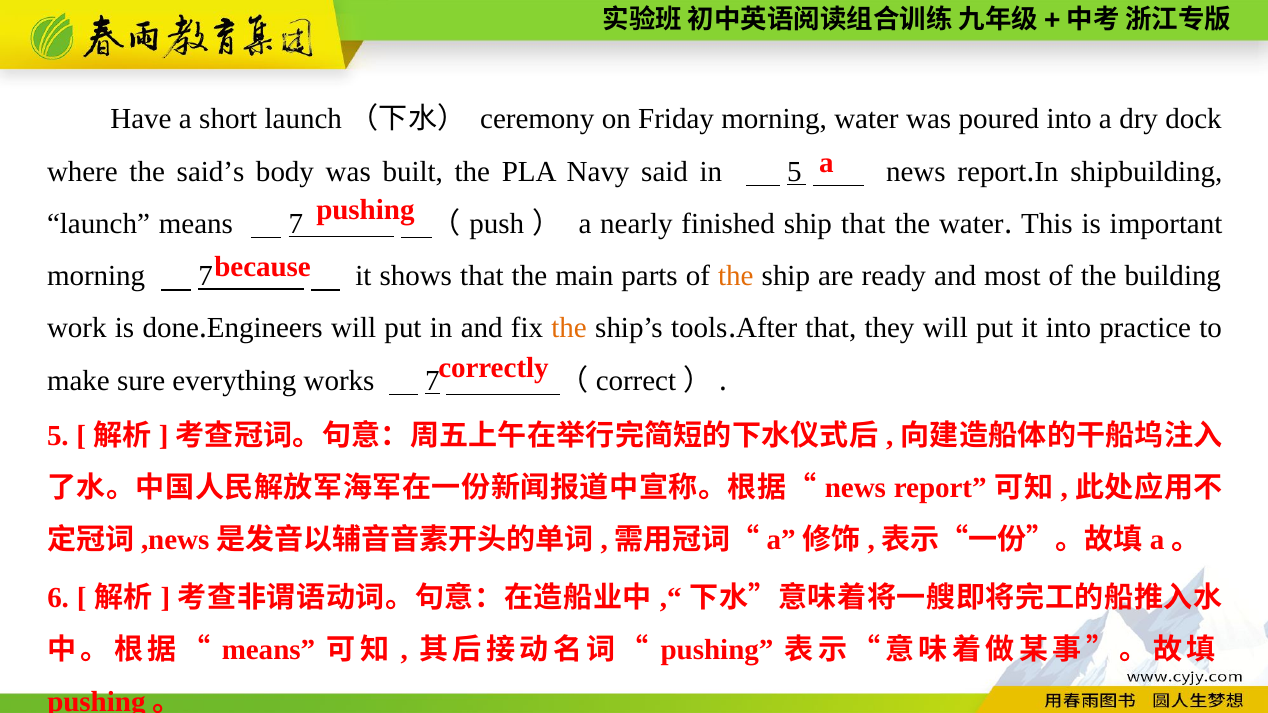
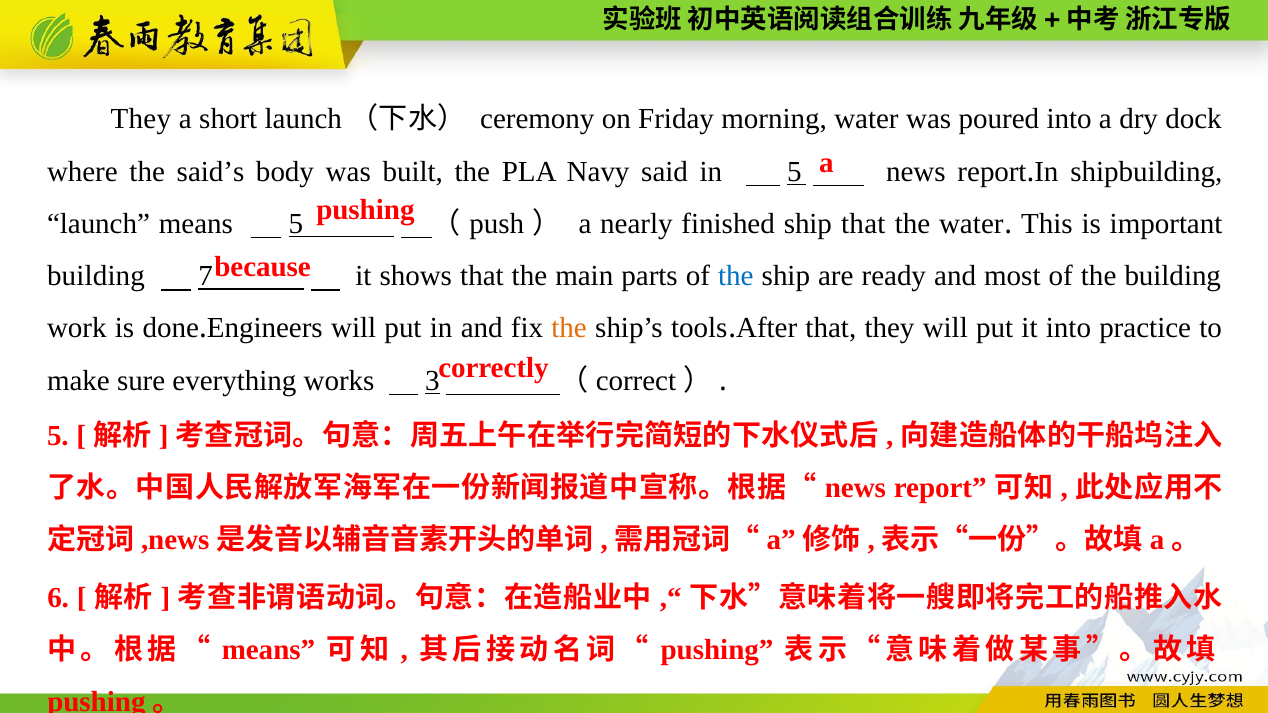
Have: Have -> They (141, 119)
means 7: 7 -> 5 (296, 224)
morning: morning -> building (96, 276)
the colour: orange -> blue (736, 276)
works 7: 7 -> 3 (432, 381)
